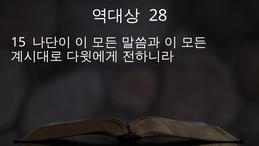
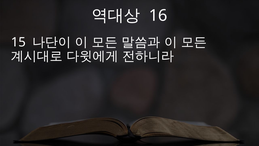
28: 28 -> 16 (158, 16)
